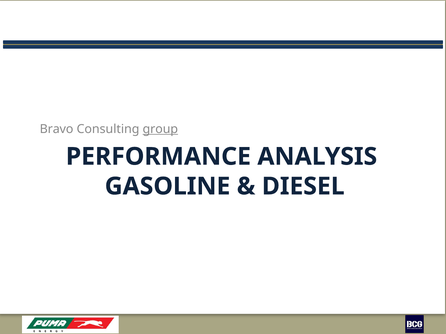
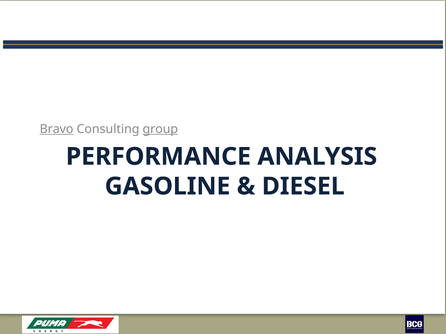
Bravo underline: none -> present (57, 129)
